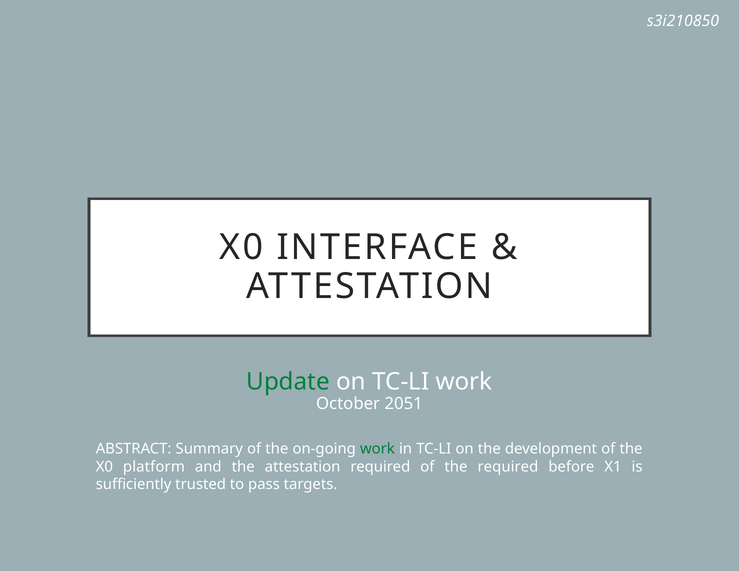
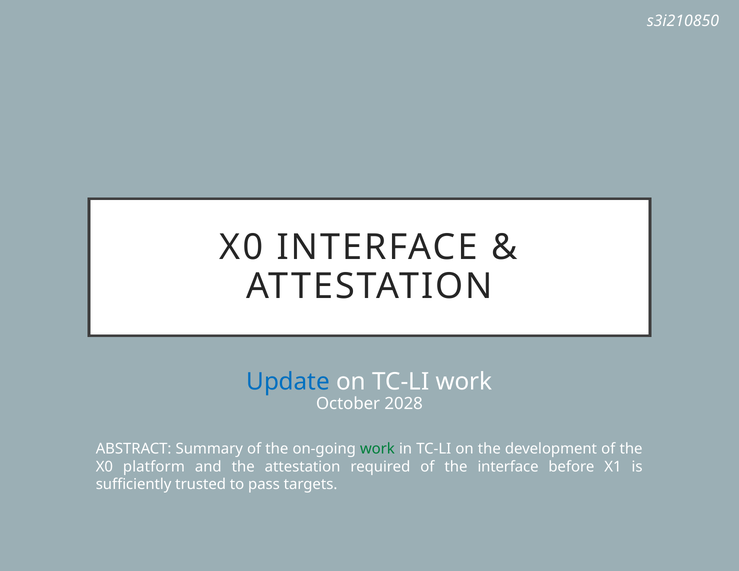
Update colour: green -> blue (288, 382)
2051: 2051 -> 2028 (404, 404)
the required: required -> interface (508, 467)
